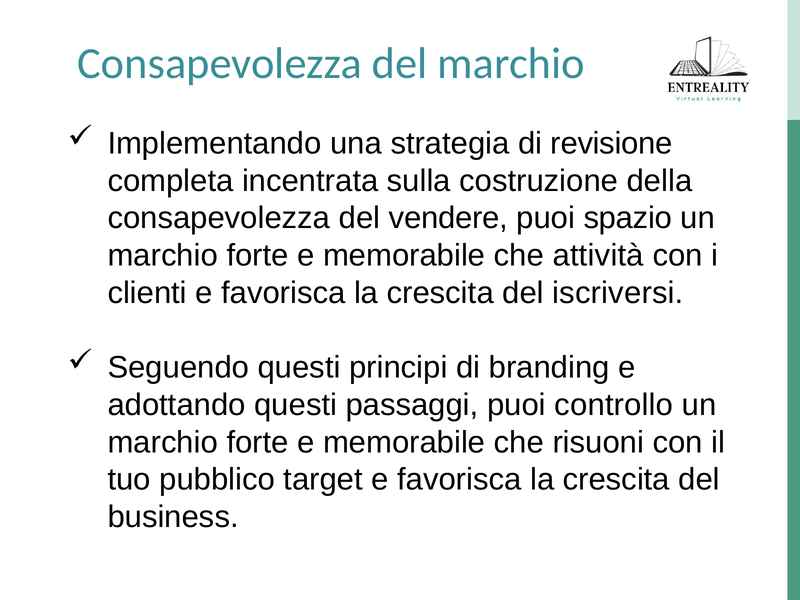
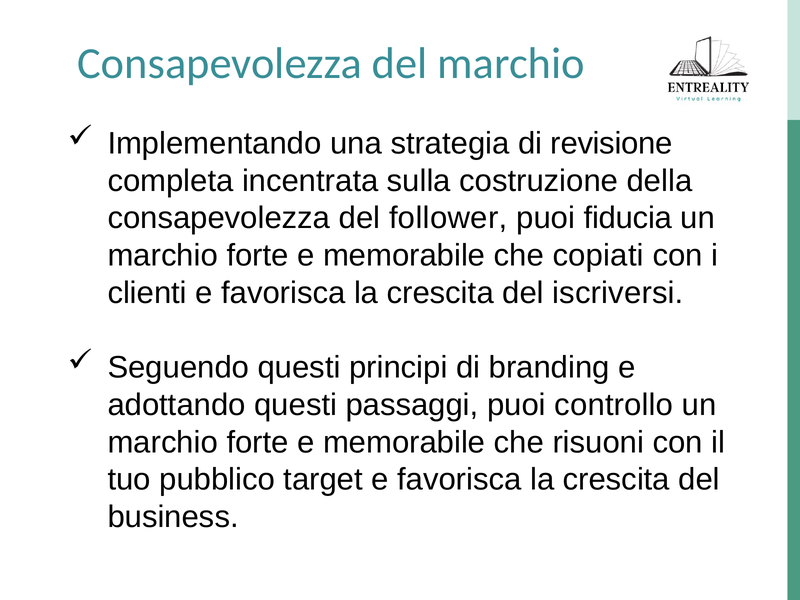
vendere: vendere -> follower (448, 218)
spazio: spazio -> fiducia (628, 218)
attività: attività -> copiati (598, 255)
